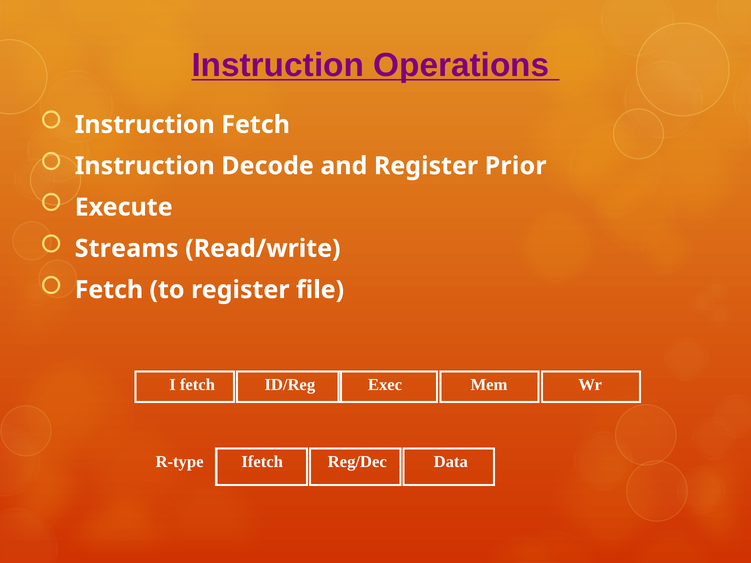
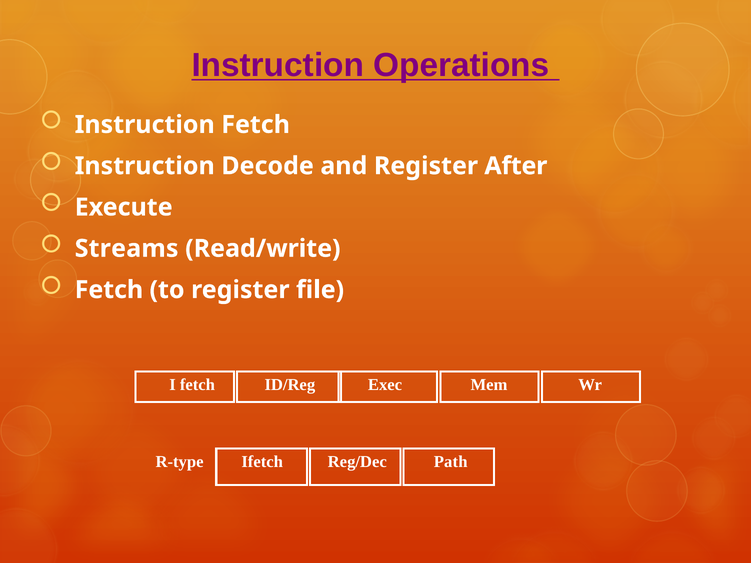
Prior: Prior -> After (516, 166)
Data: Data -> Path (451, 462)
